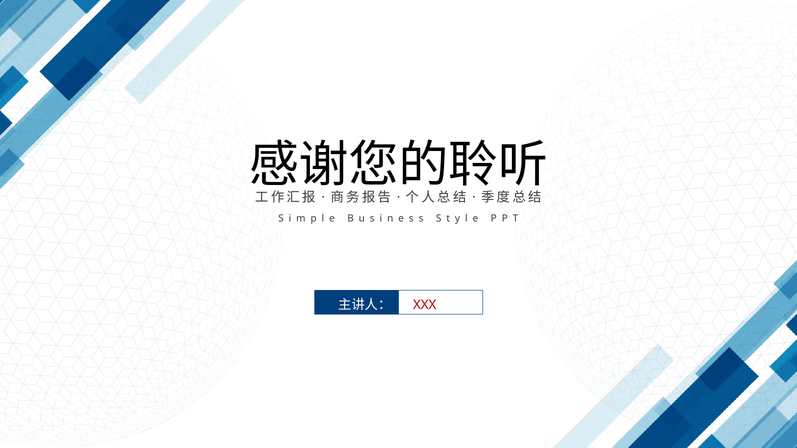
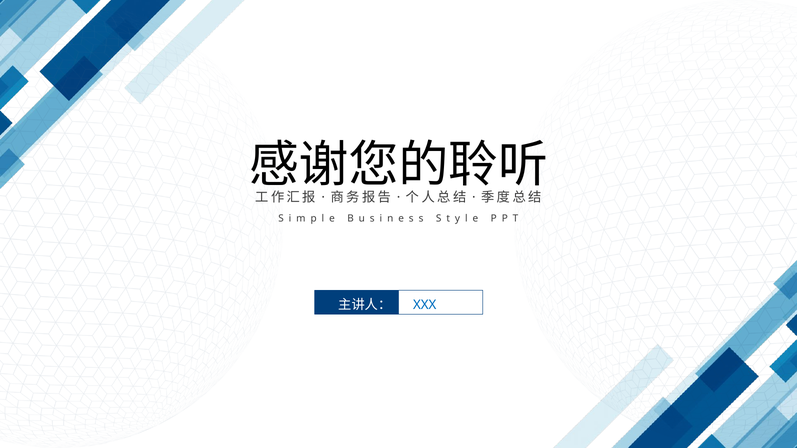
XXX colour: red -> blue (425, 305)
